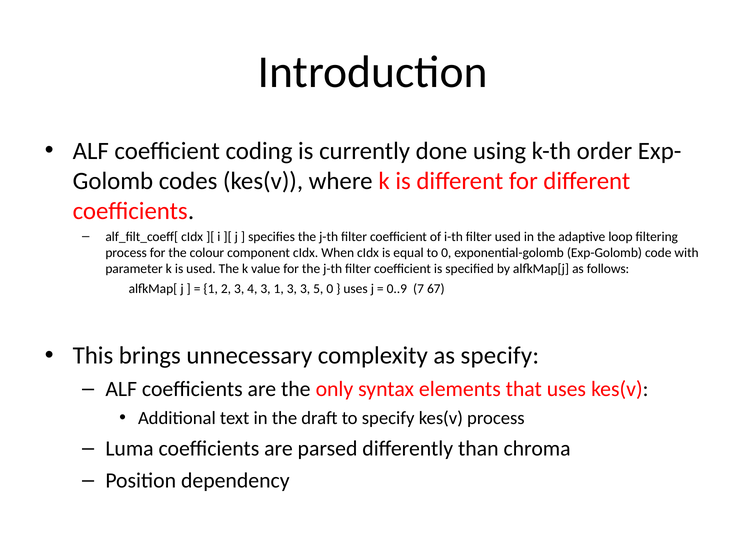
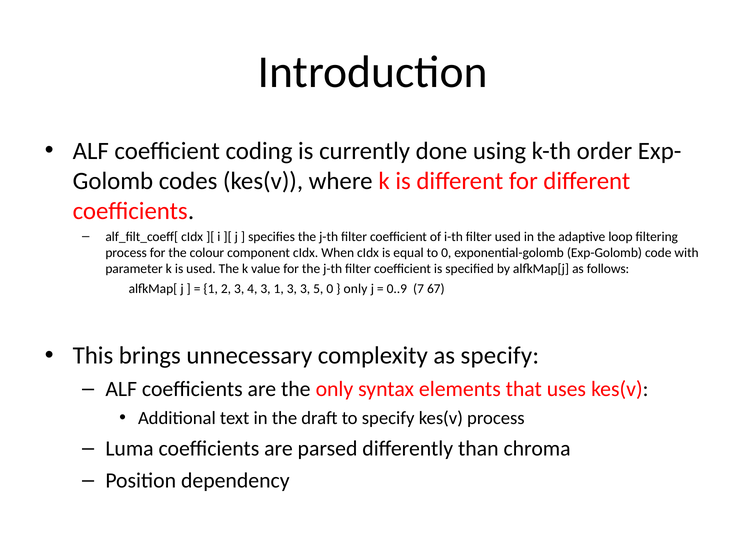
uses: uses -> only (355, 288)
